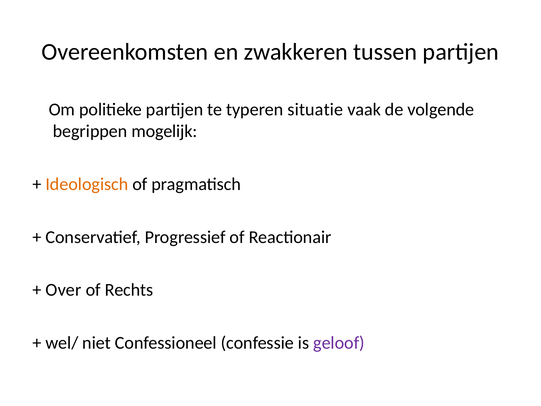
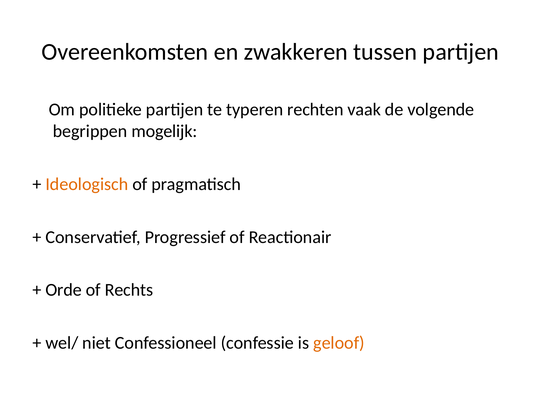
situatie: situatie -> rechten (315, 109)
Over: Over -> Orde (64, 290)
geloof colour: purple -> orange (339, 343)
